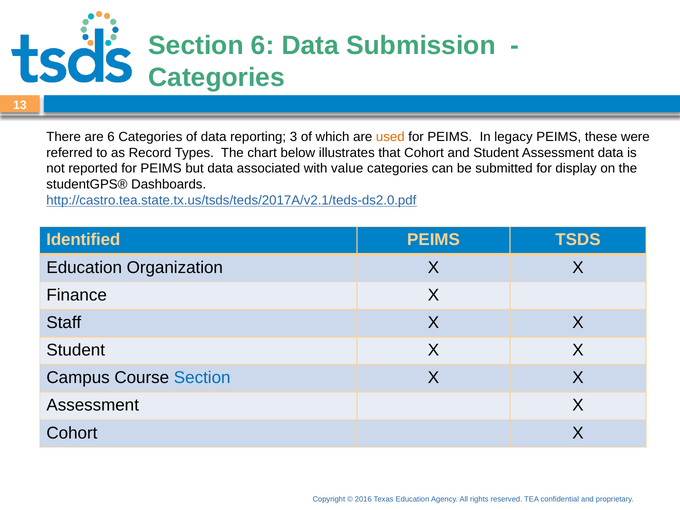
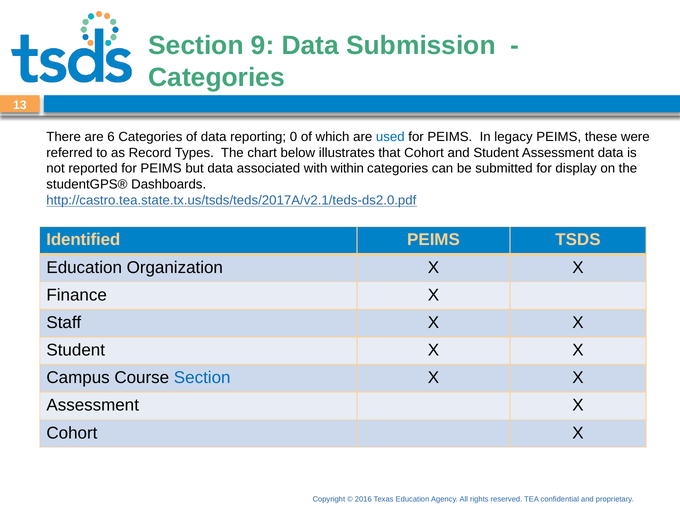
Section 6: 6 -> 9 (263, 46)
3: 3 -> 0 (293, 137)
used colour: orange -> blue (390, 137)
value: value -> within (347, 169)
